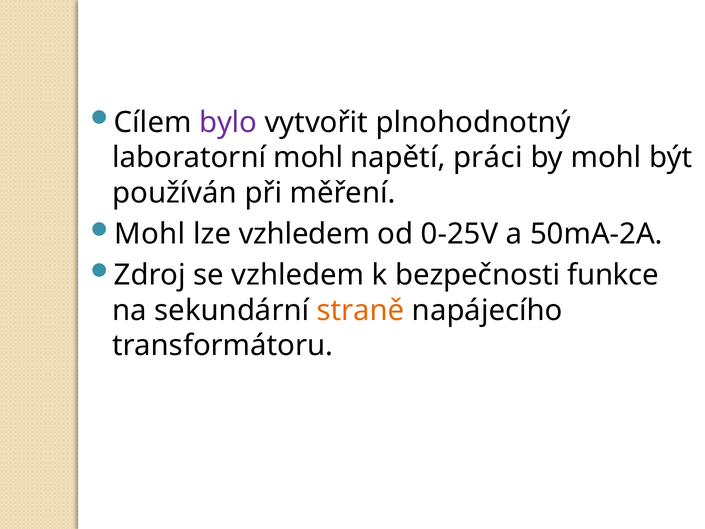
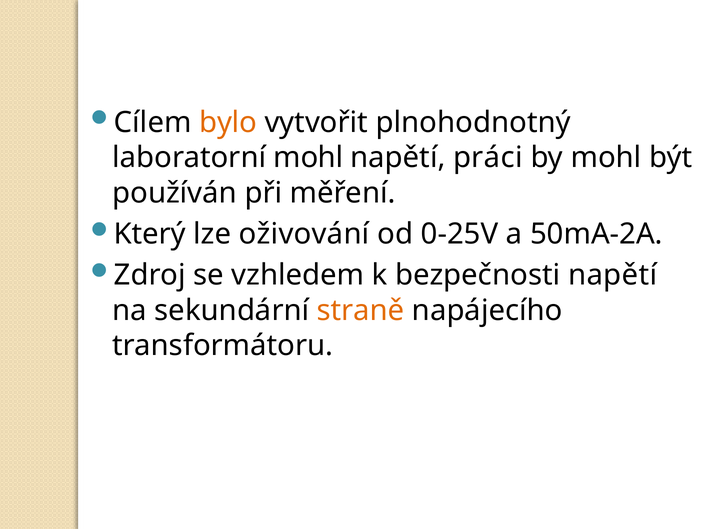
bylo colour: purple -> orange (228, 122)
Mohl: Mohl -> Který (150, 234)
lze vzhledem: vzhledem -> oživování (304, 234)
bezpečnosti funkce: funkce -> napětí (613, 275)
